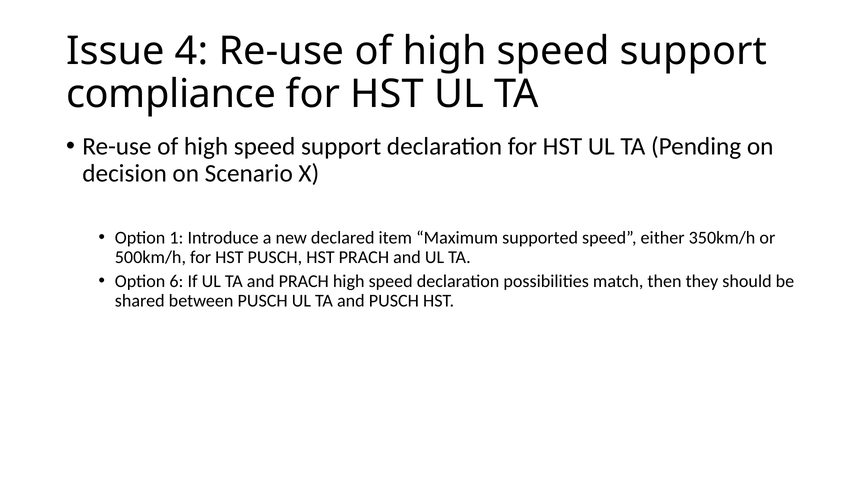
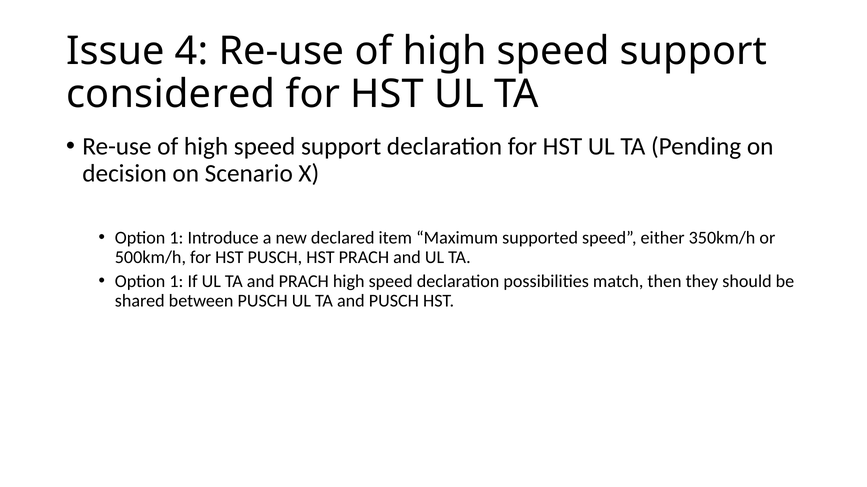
compliance: compliance -> considered (171, 94)
6: 6 -> 1 (176, 282)
